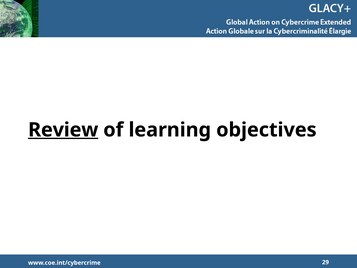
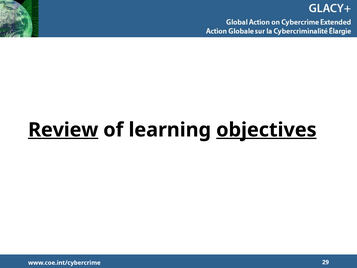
objectives underline: none -> present (266, 130)
